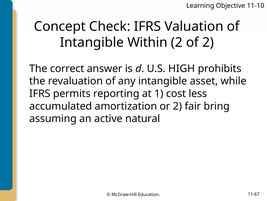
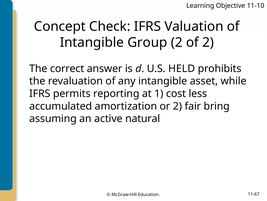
Within: Within -> Group (147, 42)
HIGH: HIGH -> HELD (182, 68)
